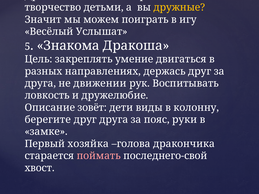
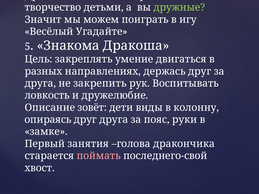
дружные colour: yellow -> light green (179, 7)
Услышат: Услышат -> Угадайте (102, 32)
движении: движении -> закрепить (100, 83)
берегите: берегите -> опираясь (48, 120)
хозяйка: хозяйка -> занятия (88, 144)
